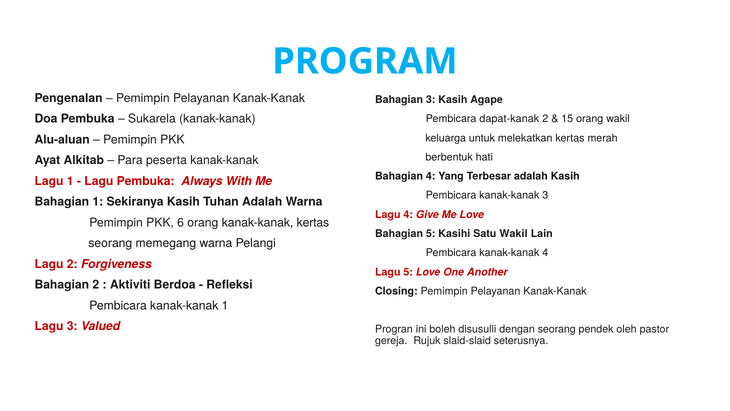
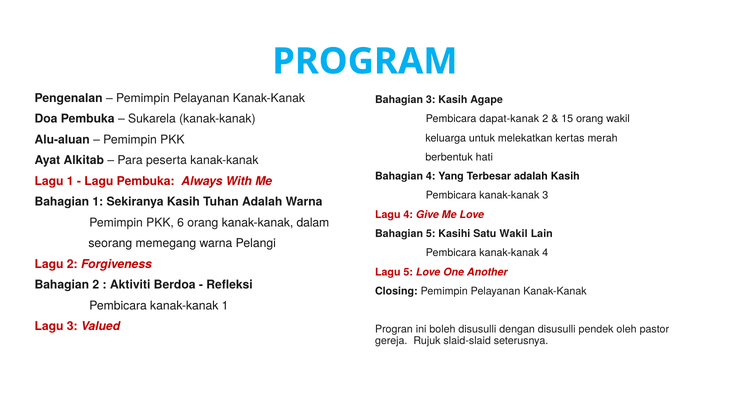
kanak-kanak kertas: kertas -> dalam (313, 222)
dengan seorang: seorang -> disusulli (557, 329)
